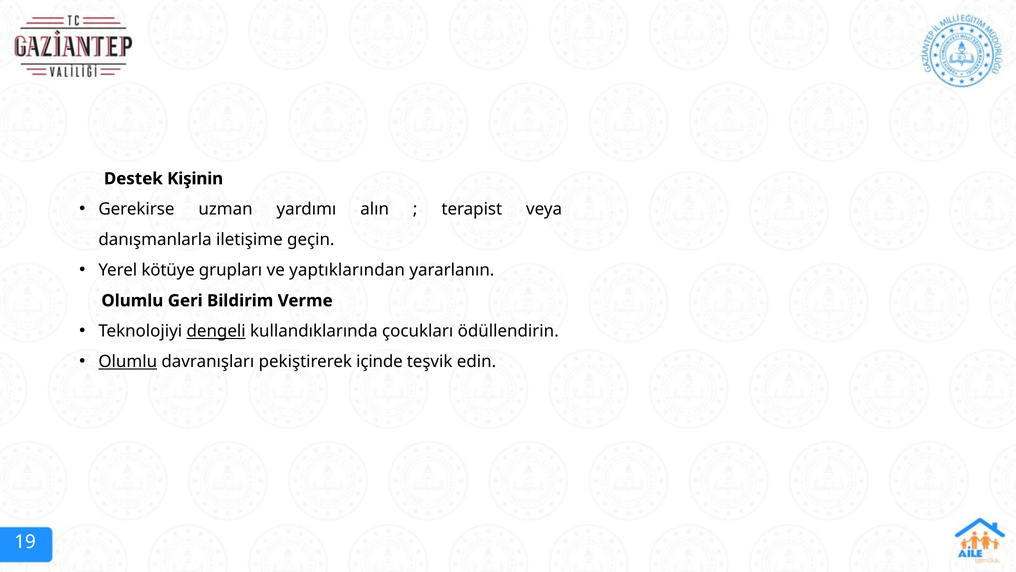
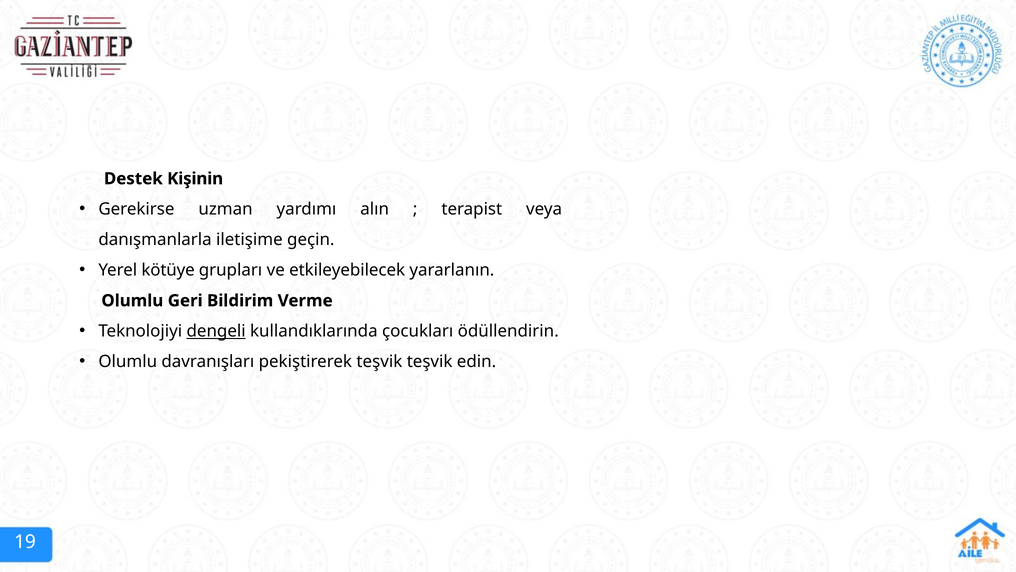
yaptıklarından: yaptıklarından -> etkileyebilecek (347, 270)
Olumlu underline: present -> none (128, 361)
pekiştirerek içinde: içinde -> teşvik (379, 361)
